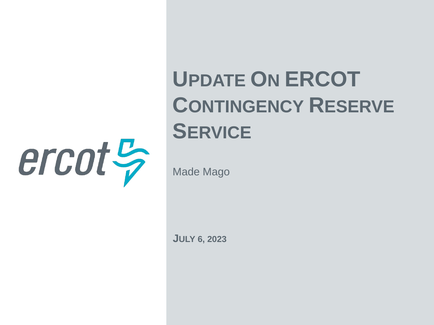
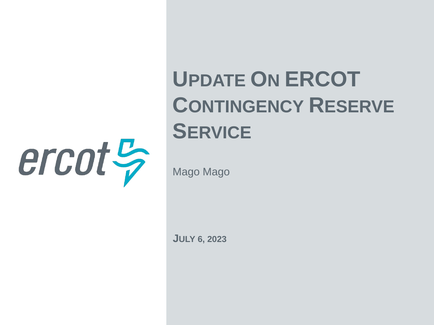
Made: Made -> Mago (186, 172)
